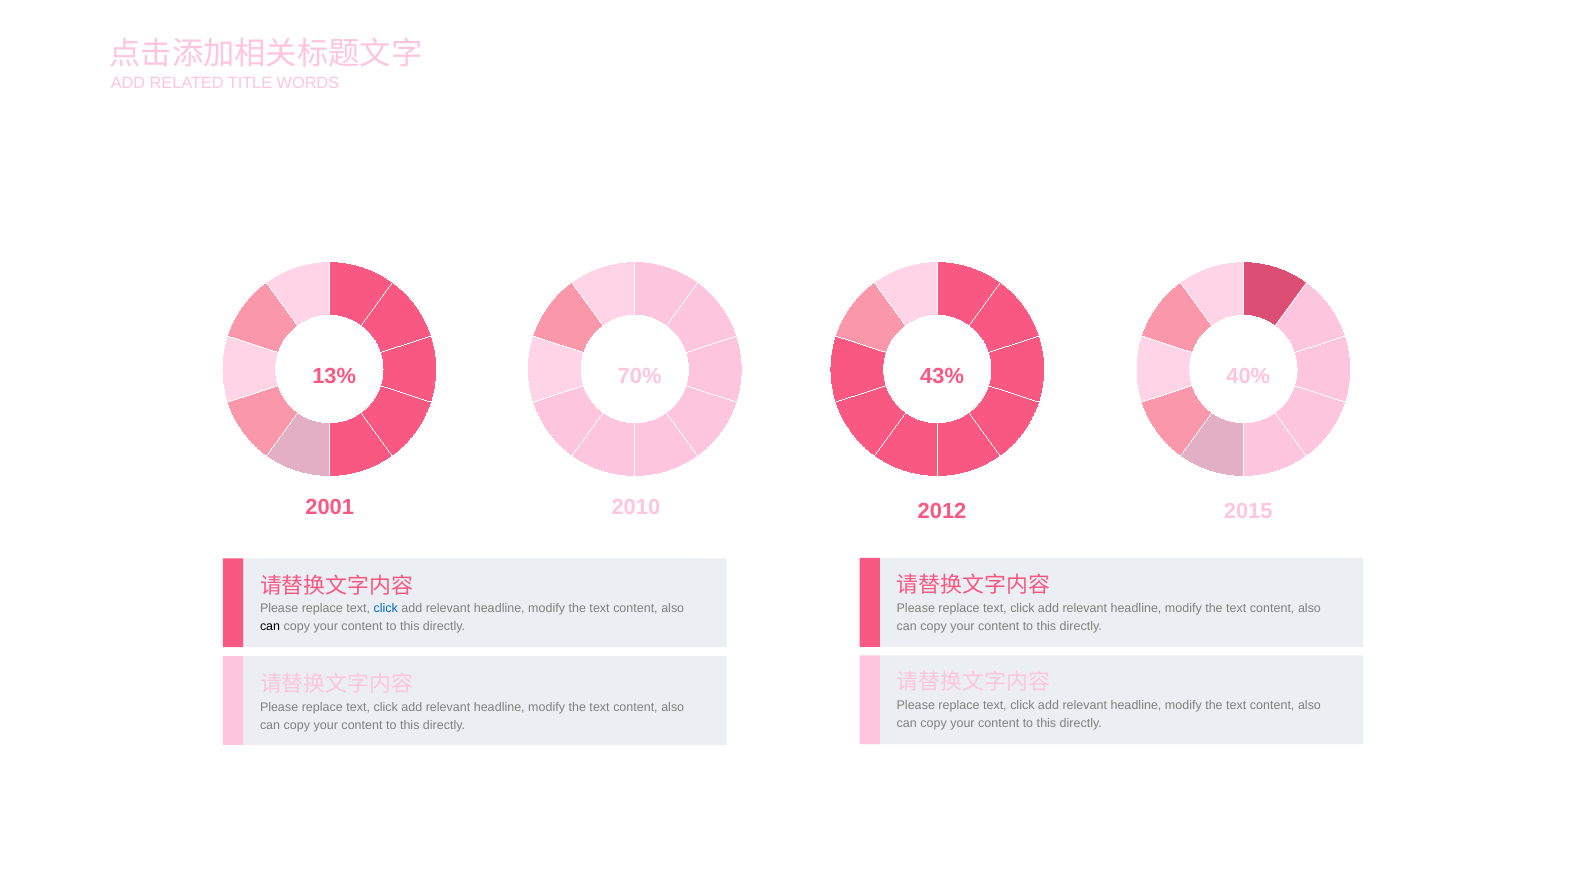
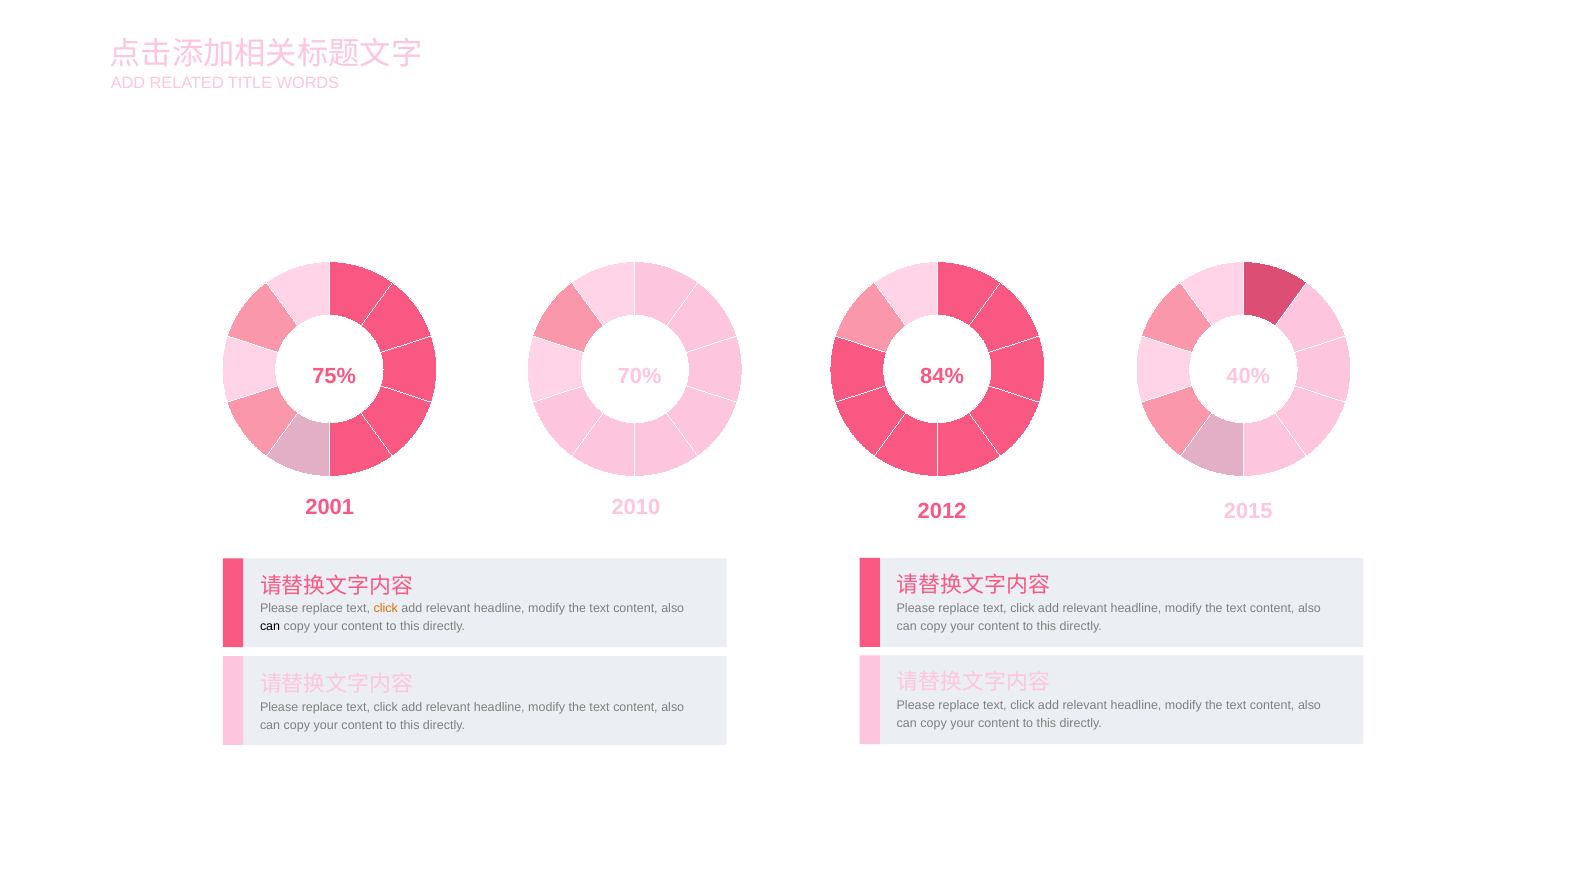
13%: 13% -> 75% (334, 376)
43%: 43% -> 84% (942, 376)
click colour: blue -> orange (386, 609)
